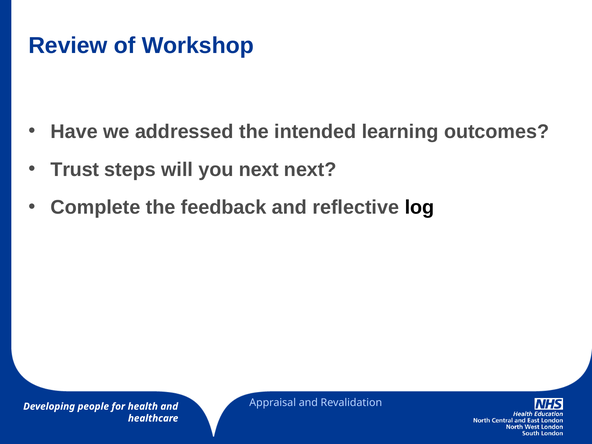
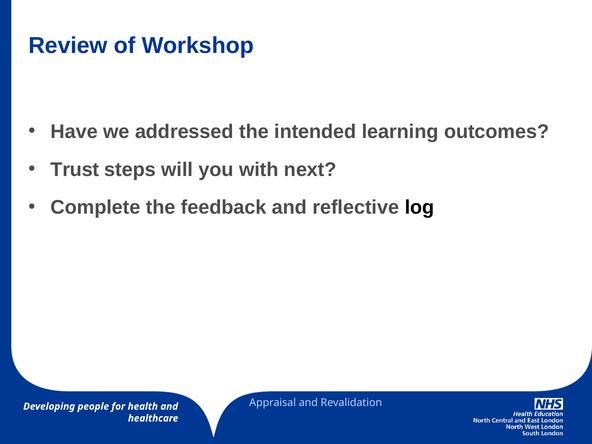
you next: next -> with (259, 170)
